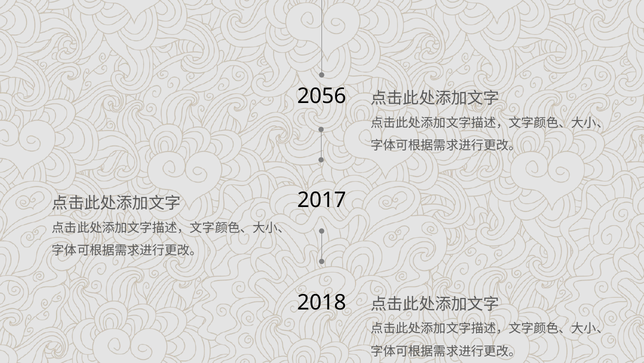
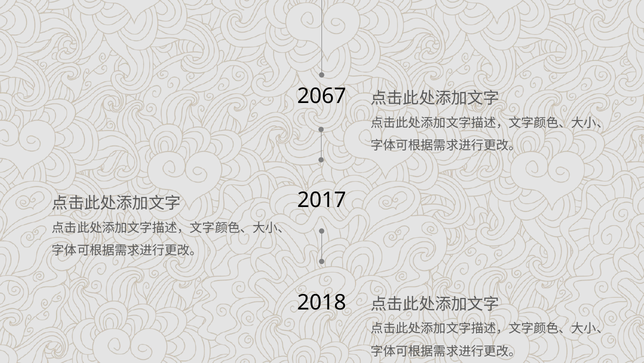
2056: 2056 -> 2067 (322, 96)
